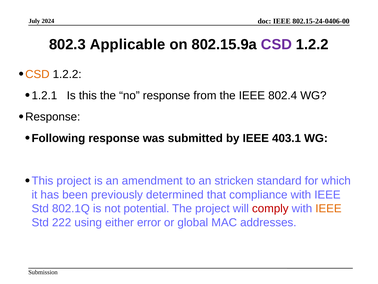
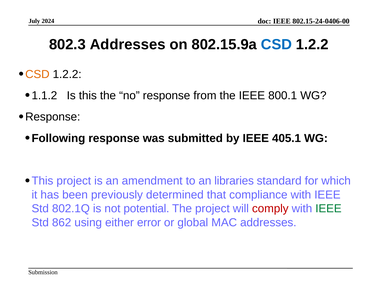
802.3 Applicable: Applicable -> Addresses (128, 44)
CSD colour: purple -> blue (276, 44)
1.2.1: 1.2.1 -> 1.1.2 (44, 95)
802.4: 802.4 -> 800.1 (283, 95)
403.1: 403.1 -> 405.1 (287, 138)
stricken: stricken -> libraries (234, 181)
IEEE colour: orange -> green (328, 208)
222: 222 -> 862 (62, 222)
